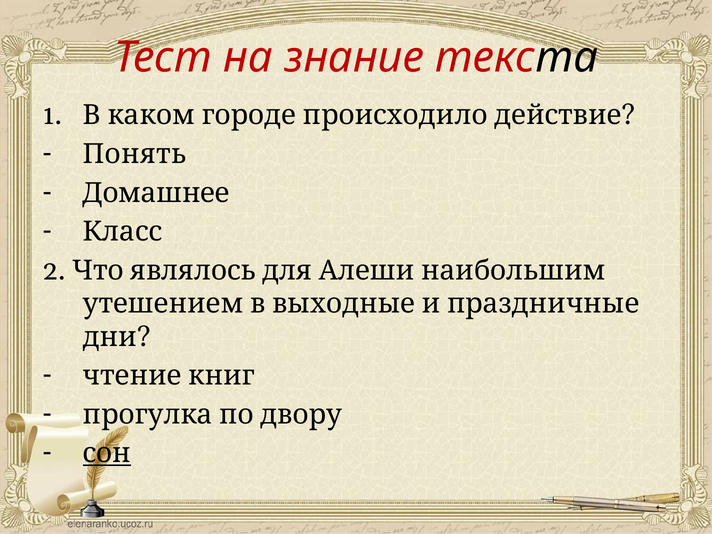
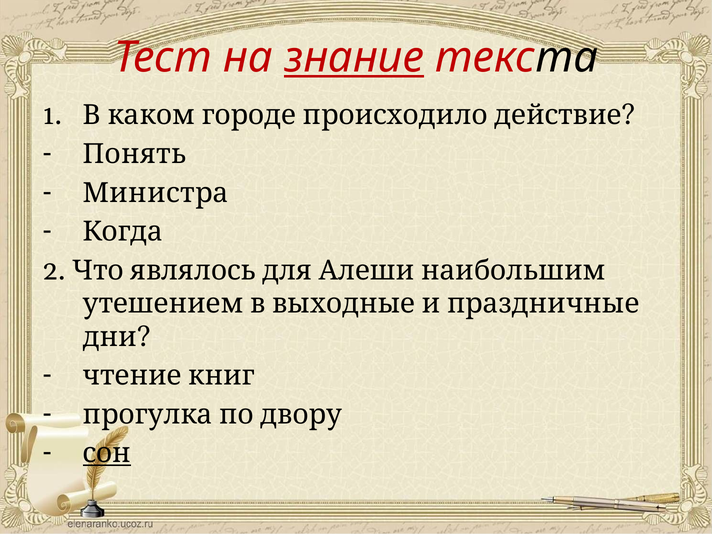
знание underline: none -> present (354, 58)
Домашнее: Домашнее -> Министра (156, 193)
Класс: Класс -> Когда (123, 232)
